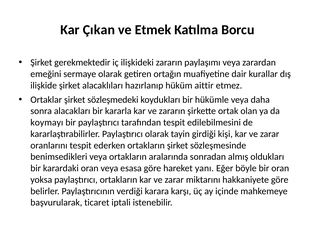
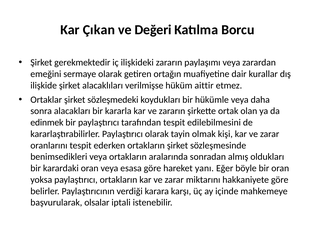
Etmek: Etmek -> Değeri (153, 30)
hazırlanıp: hazırlanıp -> verilmişse (144, 85)
koymayı: koymayı -> edinmek (47, 123)
girdiği: girdiği -> olmak (204, 134)
ticaret: ticaret -> olsalar (97, 203)
